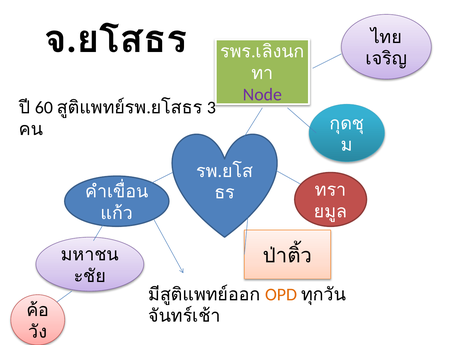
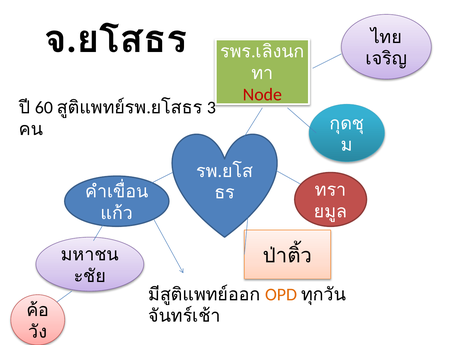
Node colour: purple -> red (262, 95)
